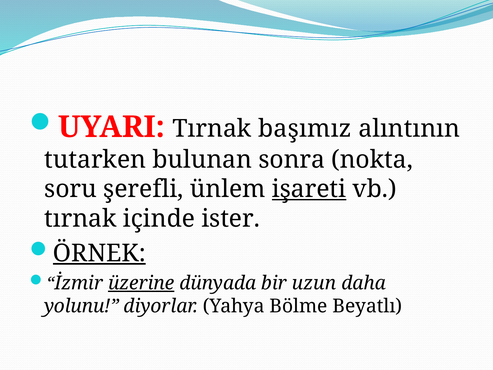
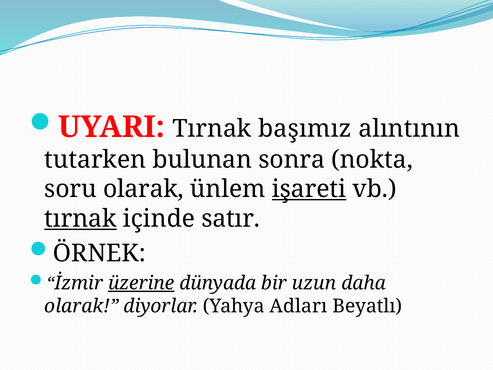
soru şerefli: şerefli -> olarak (143, 189)
tırnak underline: none -> present (80, 219)
ister: ister -> satır (231, 219)
ÖRNEK underline: present -> none (99, 253)
yolunu: yolunu -> olarak (81, 306)
Bölme: Bölme -> Adları (298, 306)
